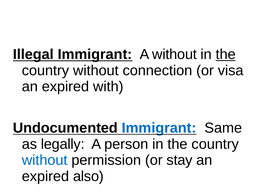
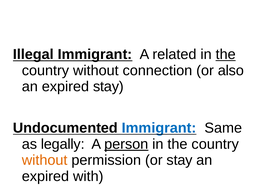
A without: without -> related (174, 54)
visa: visa -> also (231, 71)
expired with: with -> stay (108, 87)
person underline: none -> present (126, 144)
without colour: blue -> orange (45, 160)
also: also -> with (88, 176)
